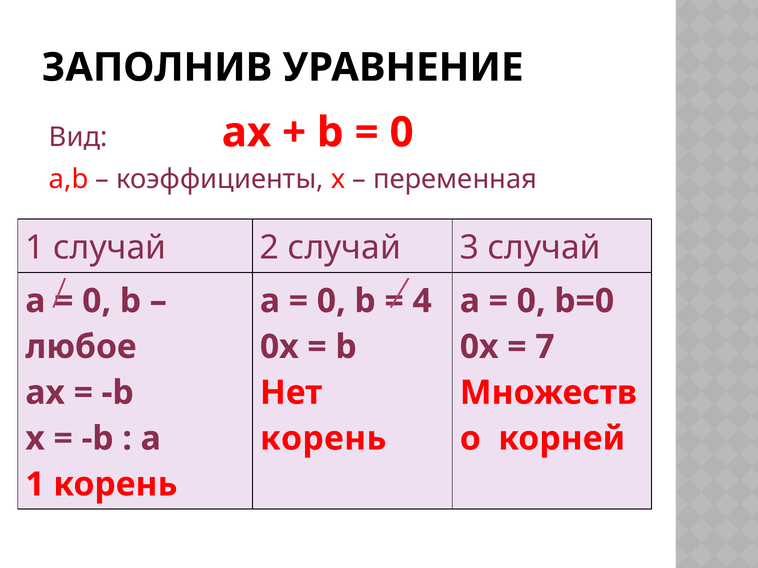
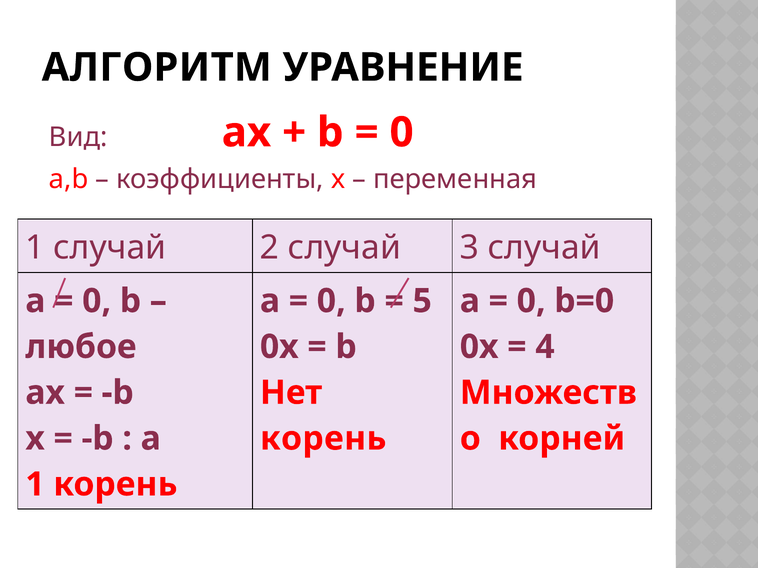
ЗАПОЛНИВ: ЗАПОЛНИВ -> АЛГОРИТМ (157, 68)
4: 4 -> 5 (422, 301)
7: 7 -> 4 (545, 347)
